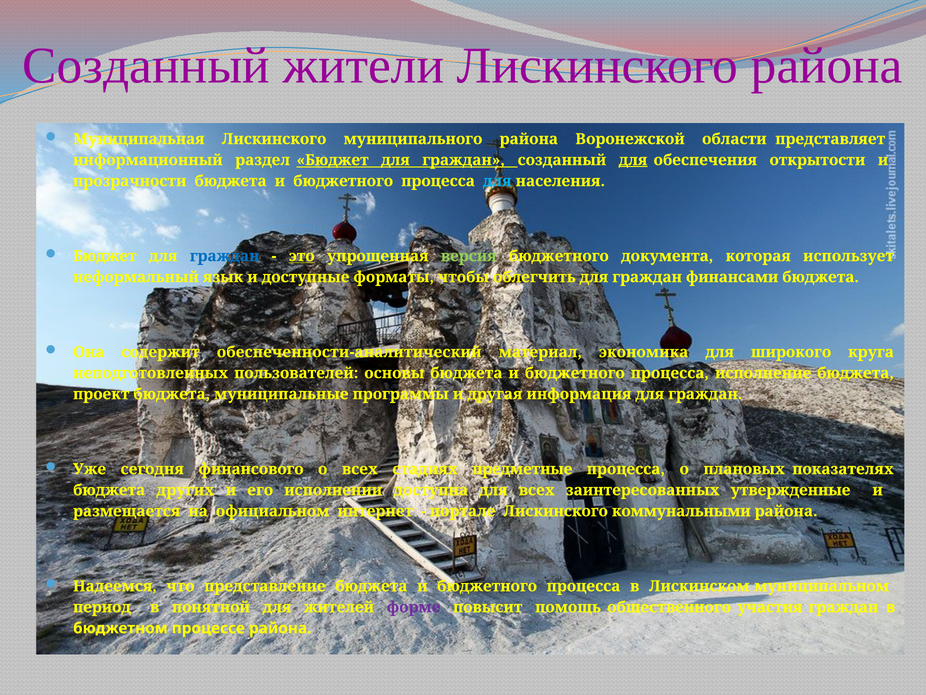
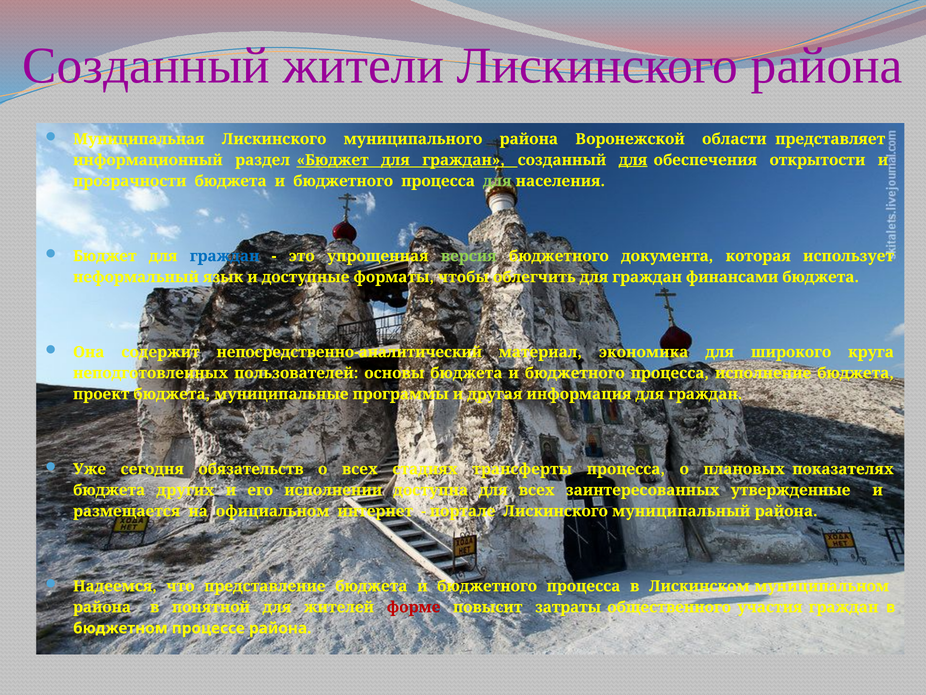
для colour: light blue -> light green (497, 181)
это underline: present -> none (302, 256)
обеспеченности-аналитический: обеспеченности-аналитический -> непосредственно-аналитический (349, 352)
финансового: финансового -> обязательств (251, 469)
предметные: предметные -> трансферты (522, 469)
коммунальными: коммунальными -> муниципальный (681, 511)
период: период -> района (102, 607)
форме colour: purple -> red (414, 607)
помощь: помощь -> затраты (568, 607)
